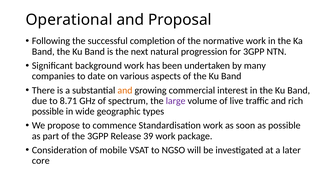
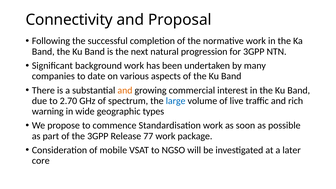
Operational: Operational -> Connectivity (69, 20)
8.71: 8.71 -> 2.70 (68, 101)
large colour: purple -> blue (176, 101)
possible: possible -> warning (48, 111)
39: 39 -> 77 (148, 136)
